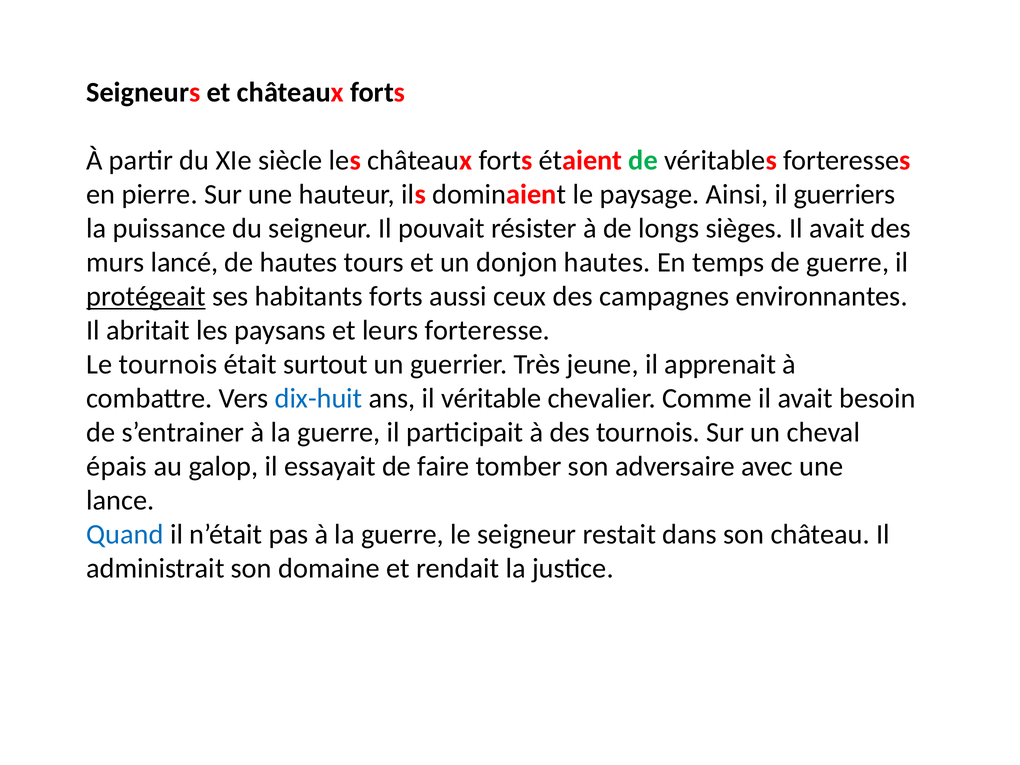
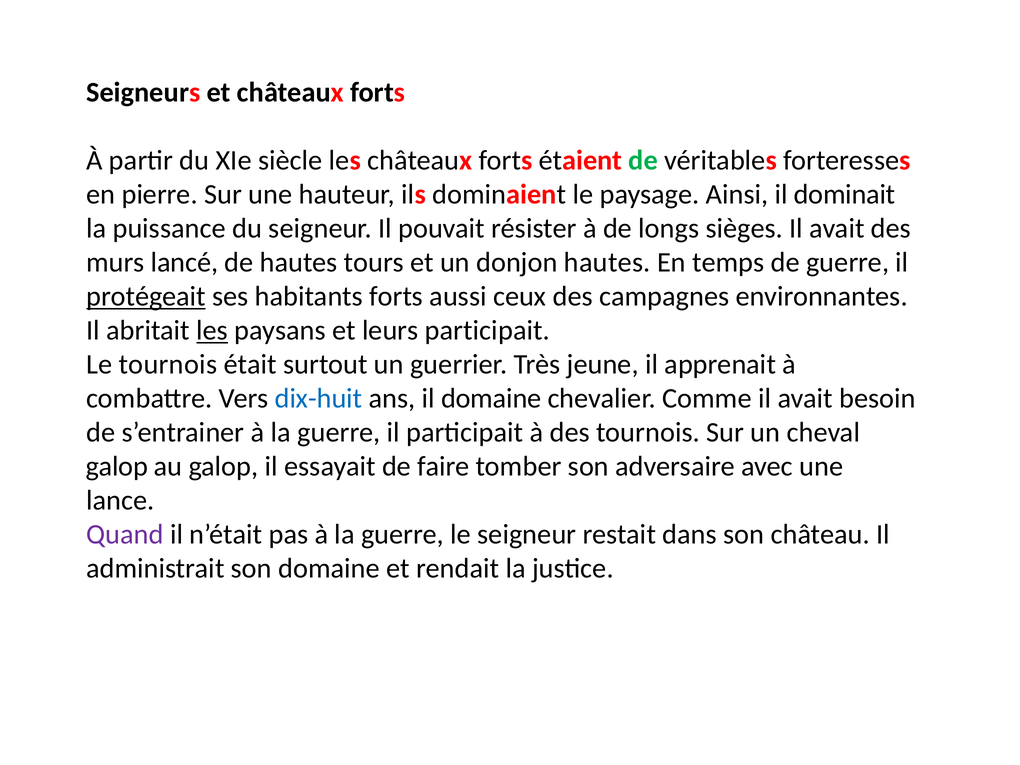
guerriers: guerriers -> dominait (845, 194)
les underline: none -> present (212, 330)
leurs forteresse: forteresse -> participait (487, 330)
il véritable: véritable -> domaine (491, 398)
épais: épais -> galop (117, 467)
Quand colour: blue -> purple (125, 535)
